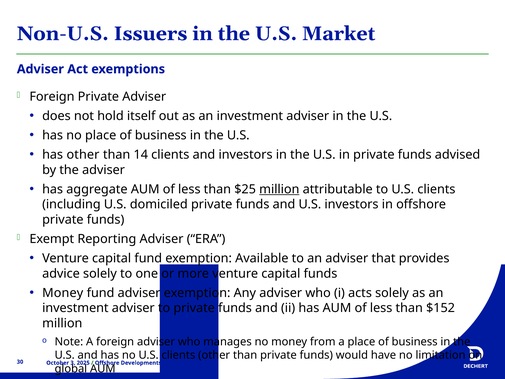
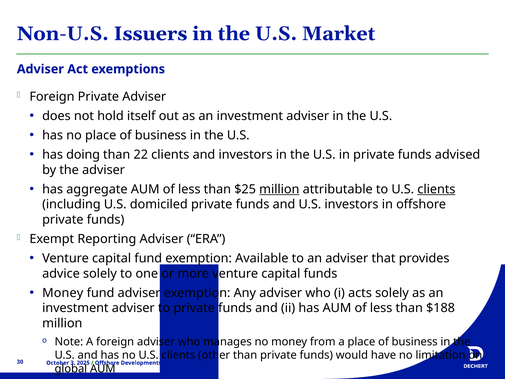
has other: other -> doing (83, 155)
14: 14 -> 22 (141, 155)
clients underline: none -> present (436, 189)
$152: $152 -> $188 (441, 308)
